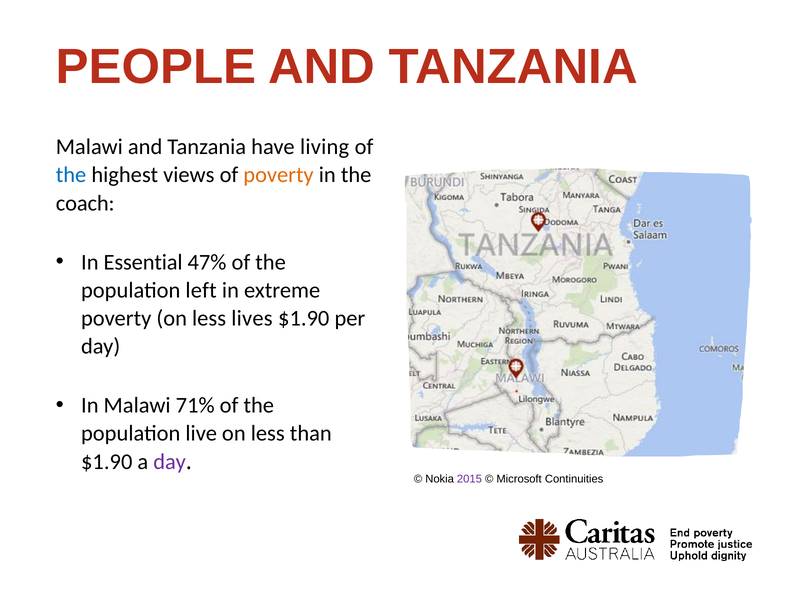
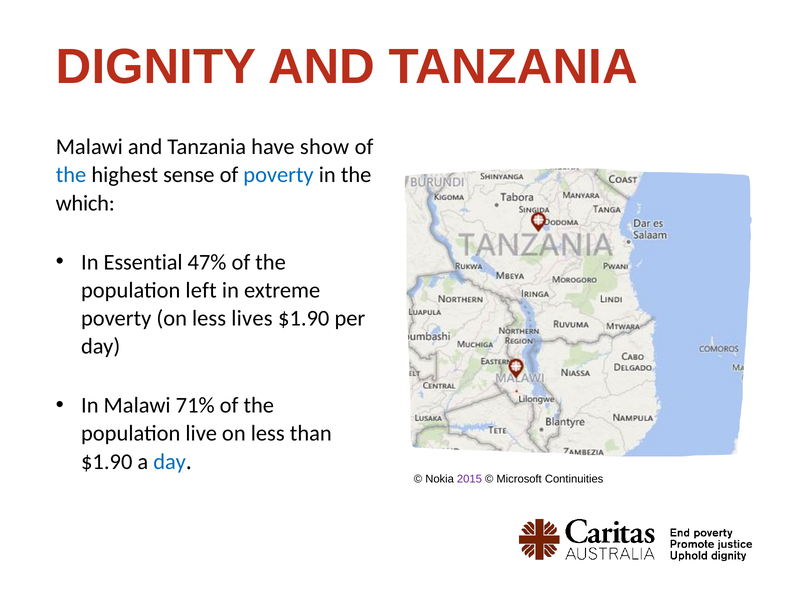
PEOPLE: PEOPLE -> DIGNITY (156, 67)
living: living -> show (325, 147)
views: views -> sense (189, 175)
poverty colour: orange -> blue (279, 175)
coach: coach -> which (85, 203)
day colour: purple -> blue (170, 461)
